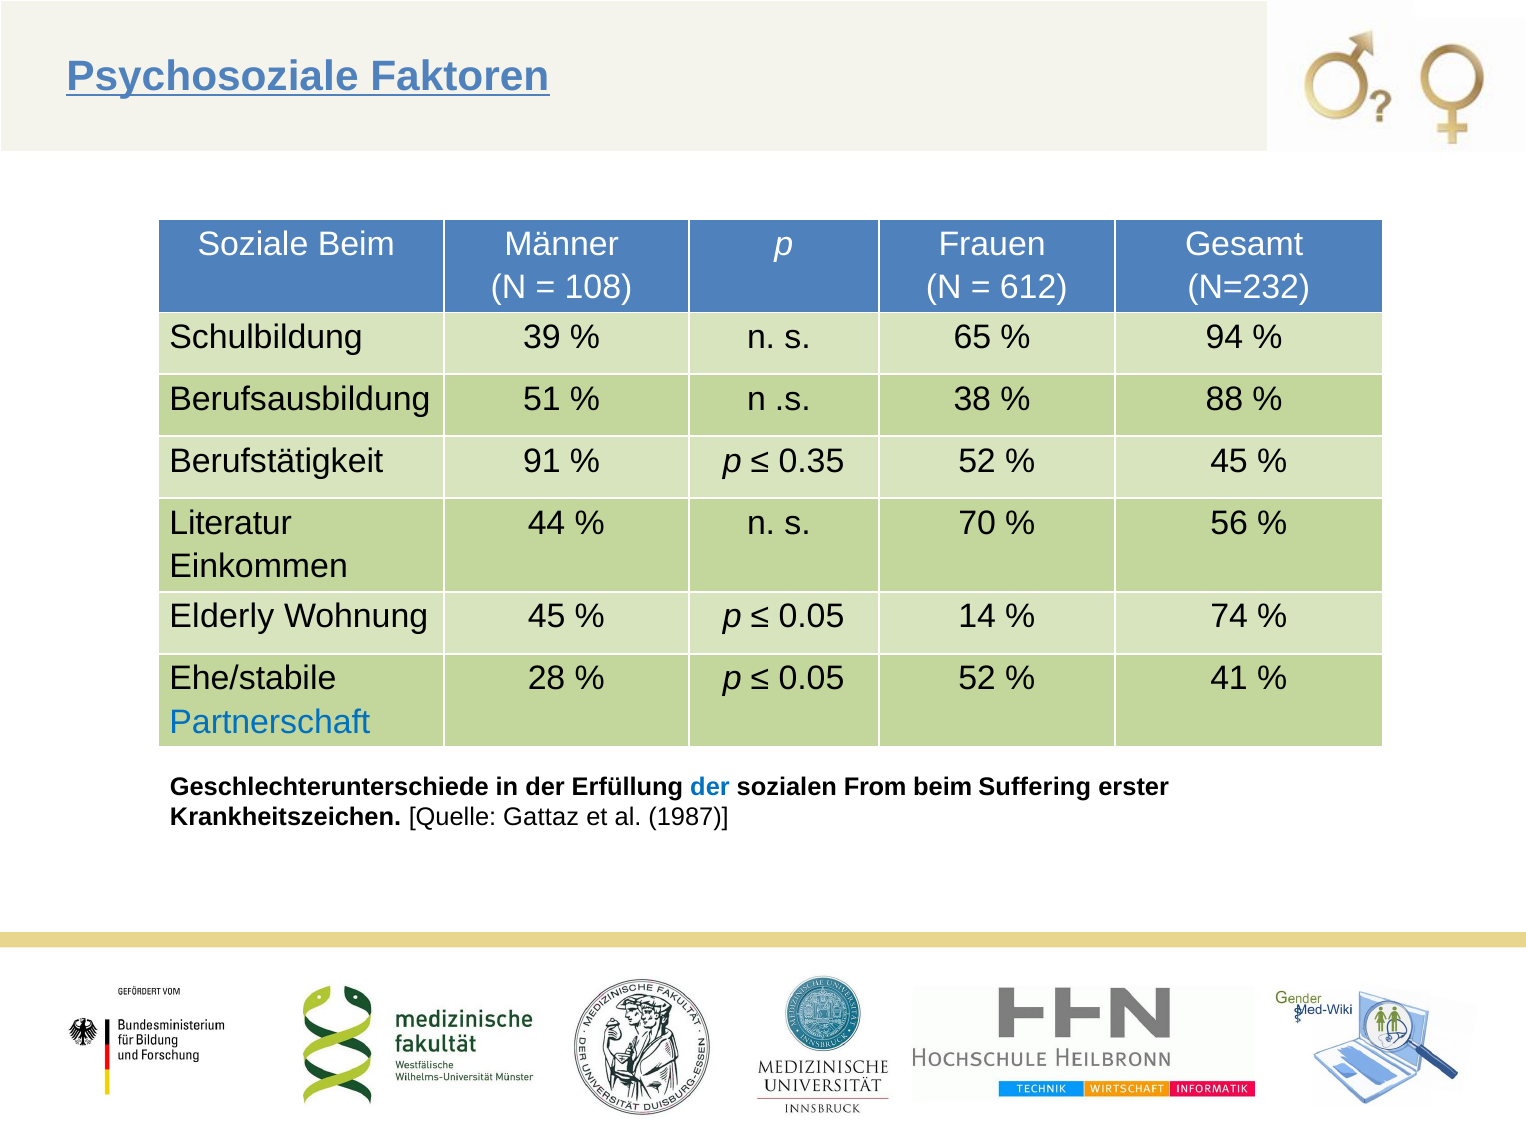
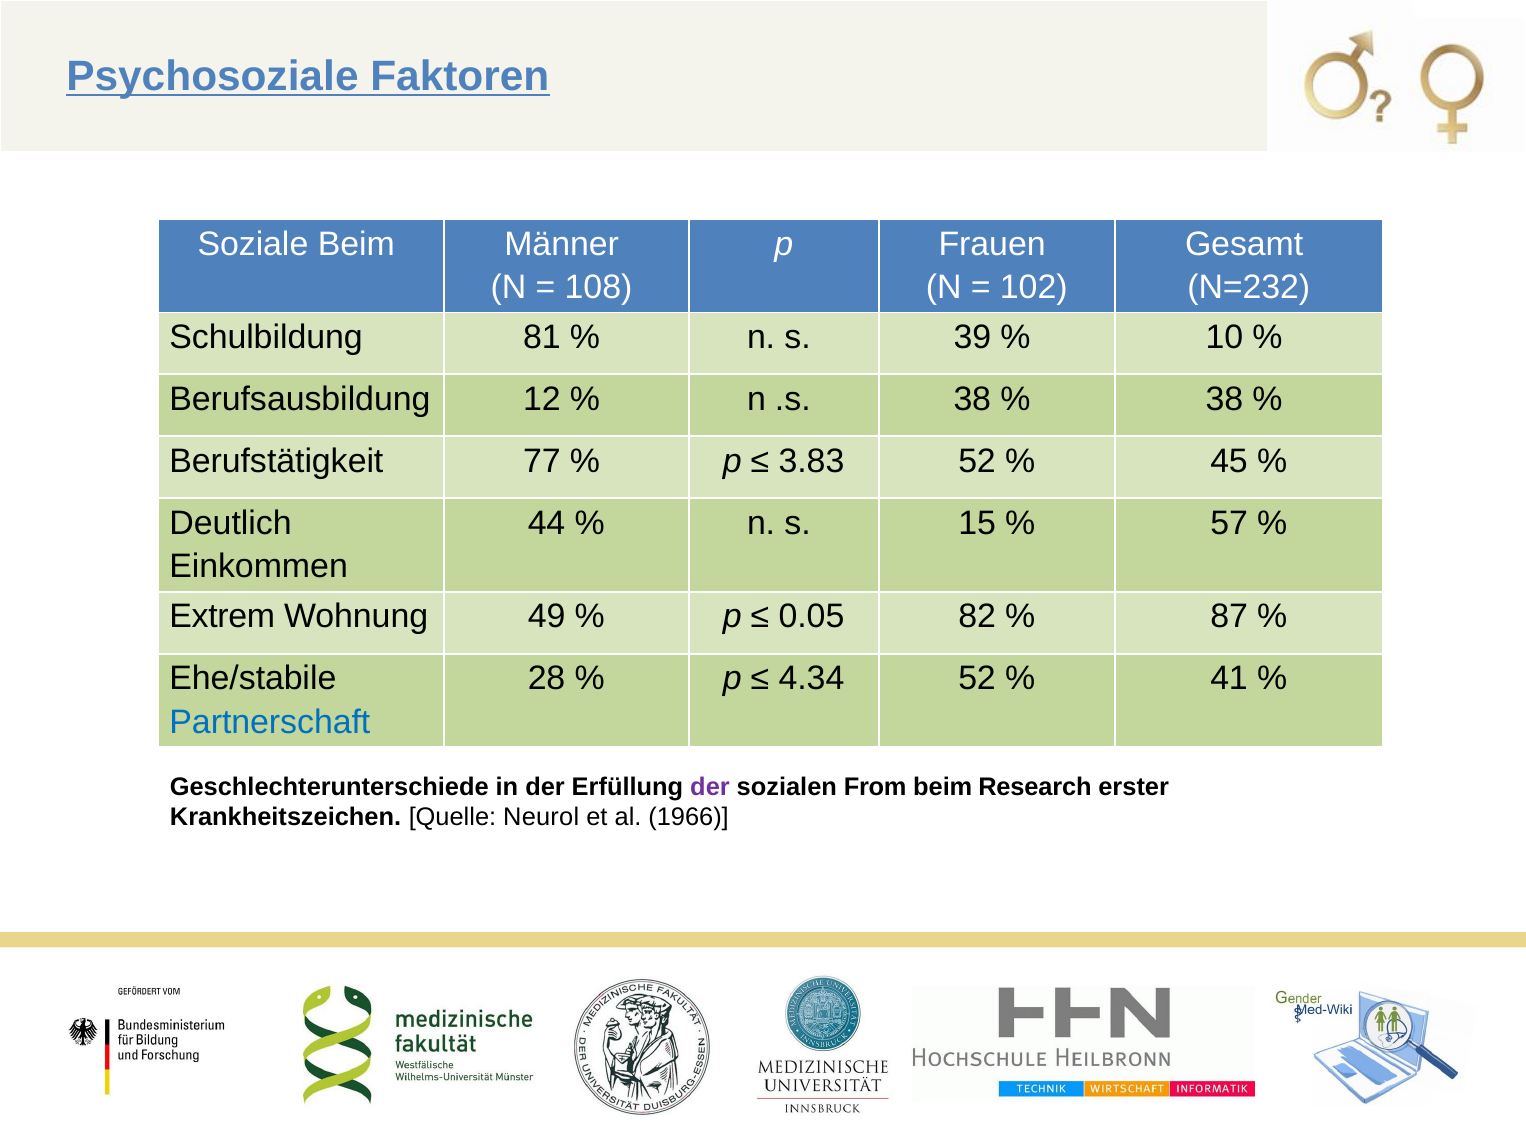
612: 612 -> 102 (1034, 287)
39: 39 -> 81 (542, 337)
65: 65 -> 39 (972, 337)
94: 94 -> 10 (1224, 337)
51: 51 -> 12 (542, 399)
88: 88 -> 38 (1224, 399)
91: 91 -> 77 (542, 461)
0.35: 0.35 -> 3.83 (811, 461)
Literatur: Literatur -> Deutlich (231, 523)
70: 70 -> 15 (977, 523)
56: 56 -> 57 (1229, 523)
Elderly: Elderly -> Extrem (222, 617)
Wohnung 45: 45 -> 49 (547, 617)
14: 14 -> 82 (977, 617)
74: 74 -> 87 (1229, 617)
0.05: 0.05 -> 4.34 (811, 678)
der colour: blue -> purple (710, 786)
Suffering: Suffering -> Research (1035, 786)
Gattaz: Gattaz -> Neurol (541, 817)
1987: 1987 -> 1966 (689, 817)
